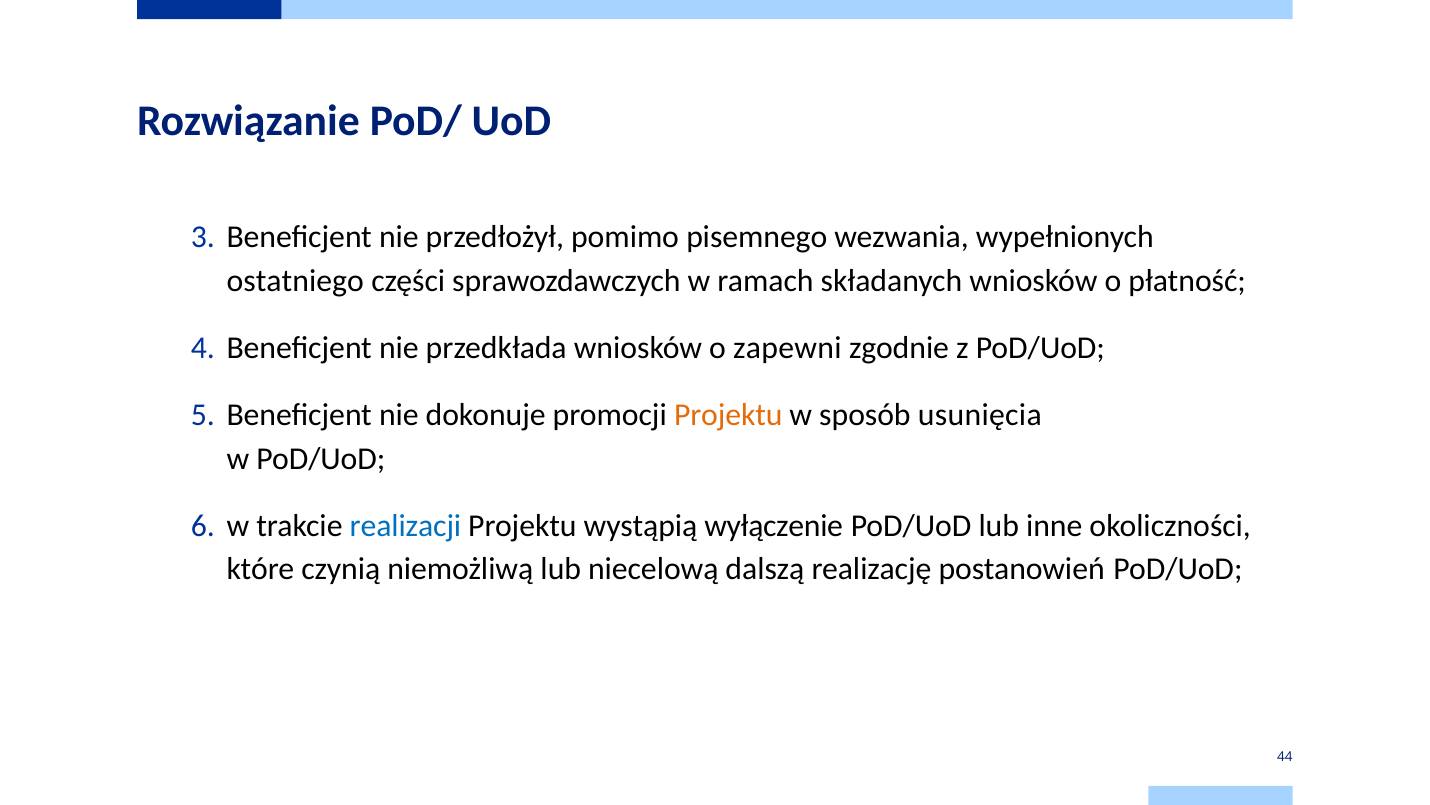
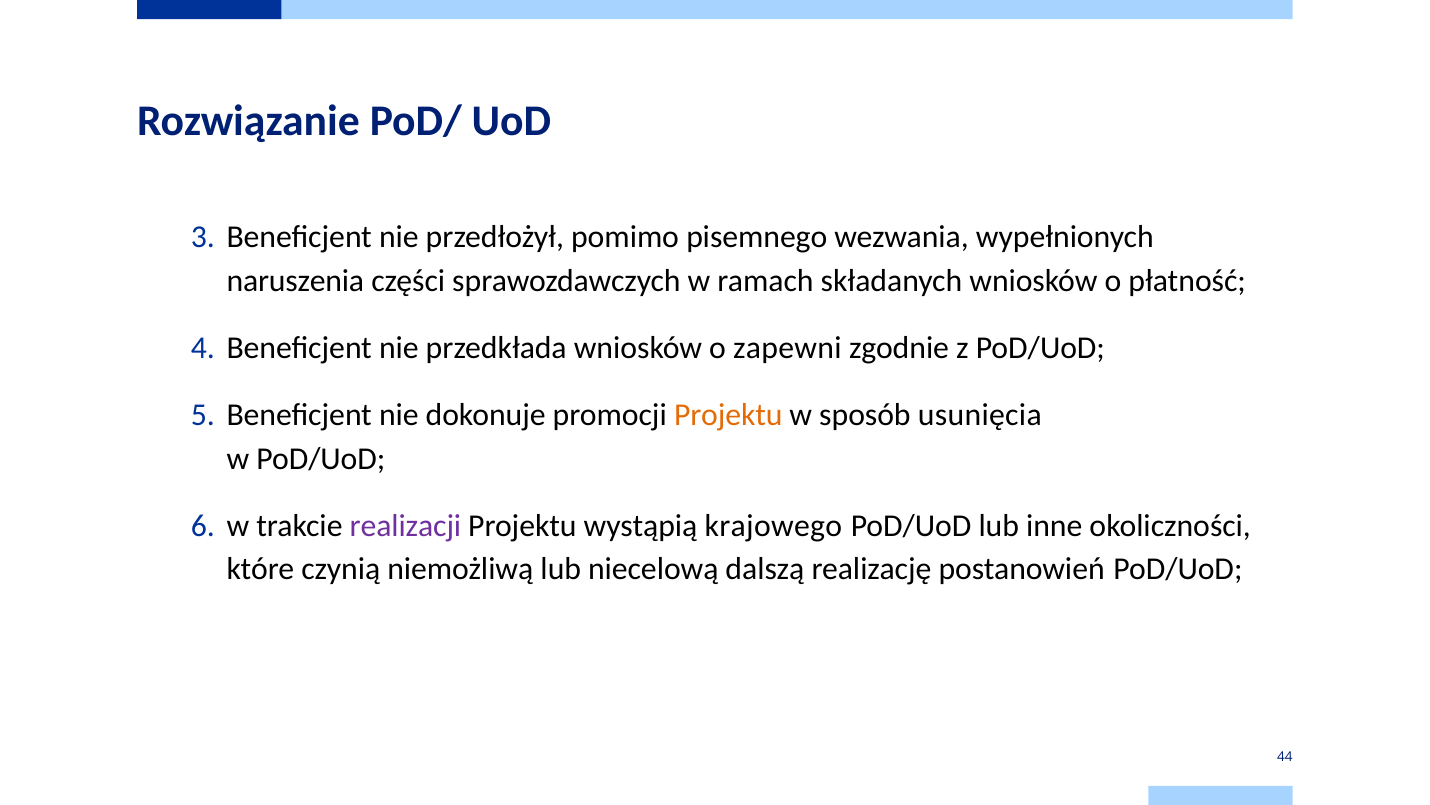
ostatniego: ostatniego -> naruszenia (295, 281)
realizacji colour: blue -> purple (405, 526)
wyłączenie: wyłączenie -> krajowego (773, 526)
